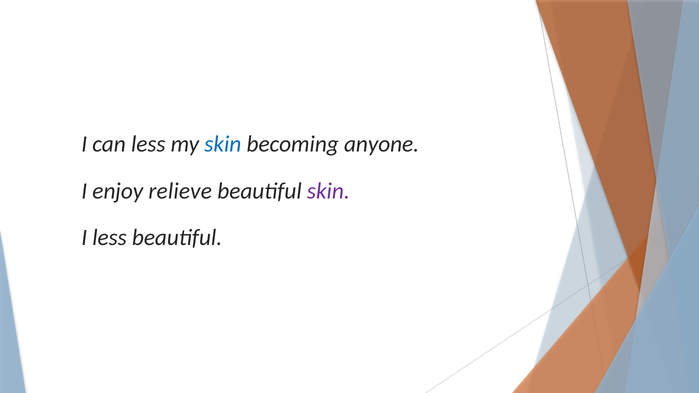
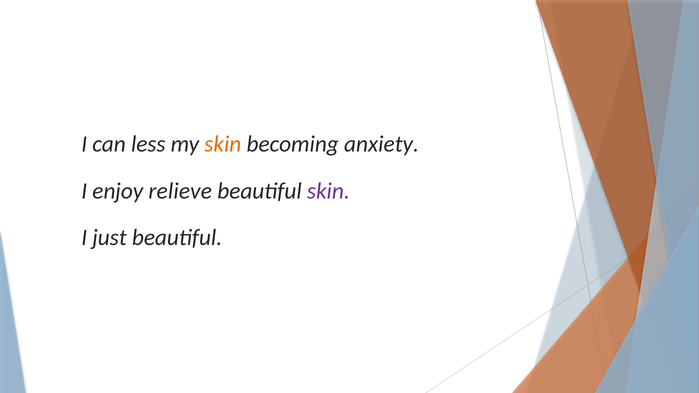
skin colour: blue -> orange (223, 144)
anyone: anyone -> anxiety (381, 144)
I less: less -> just (109, 238)
